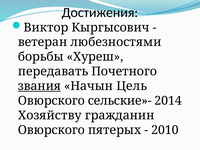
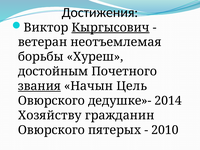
Кыргысович underline: none -> present (111, 27)
любезностями: любезностями -> неотъемлемая (116, 42)
передавать: передавать -> достойным (53, 71)
сельские»-: сельские»- -> дедушке»- (120, 101)
